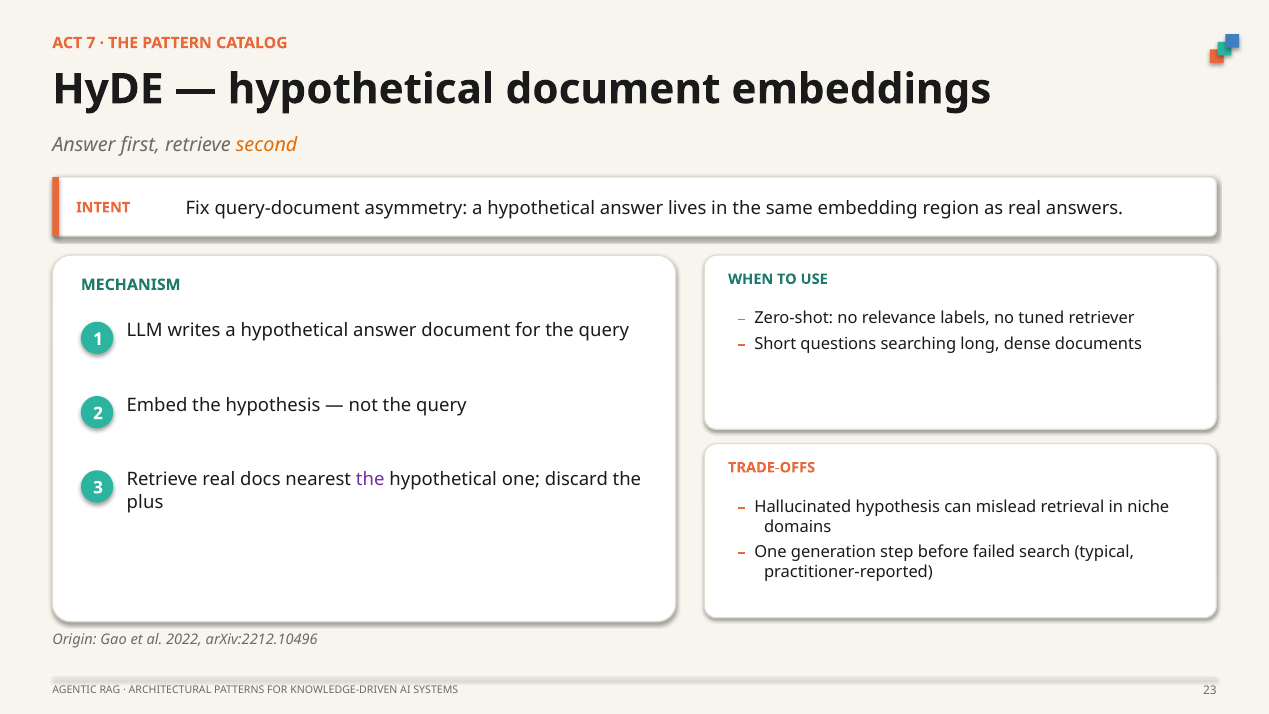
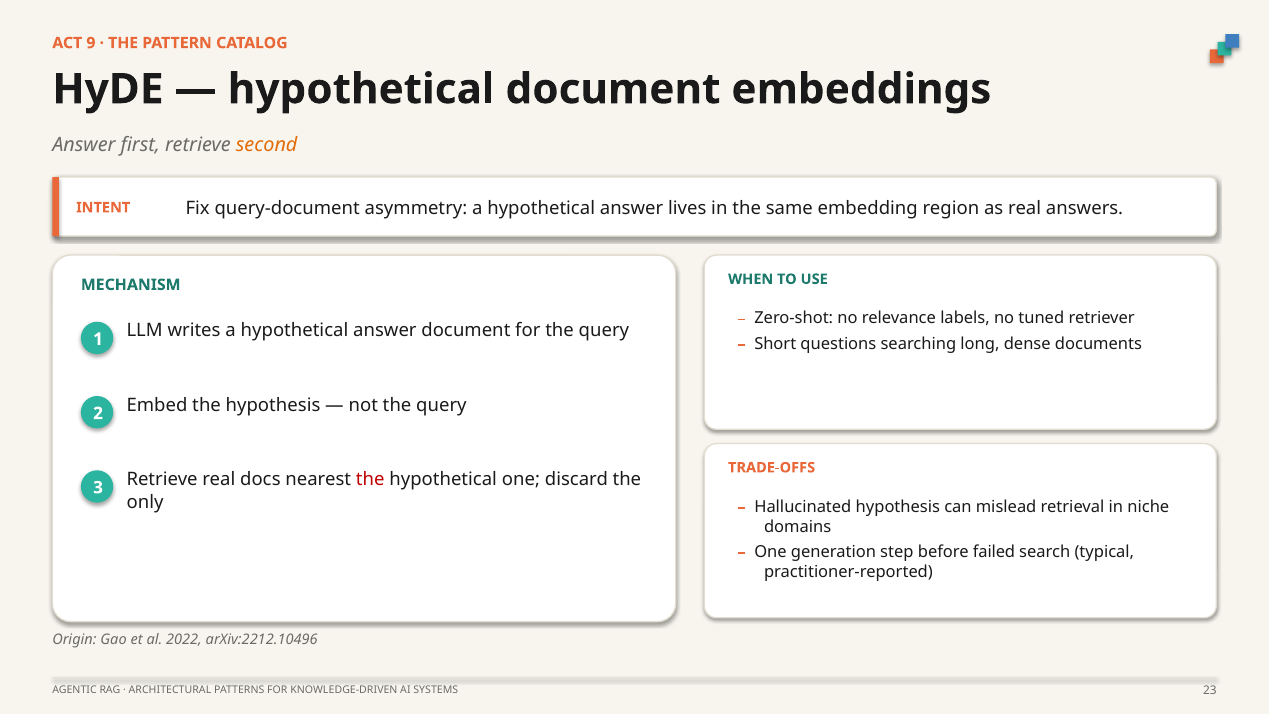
7: 7 -> 9 (91, 43)
the colour: purple -> red (370, 479)
plus: plus -> only (145, 502)
